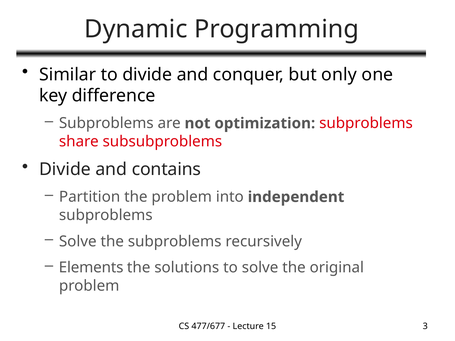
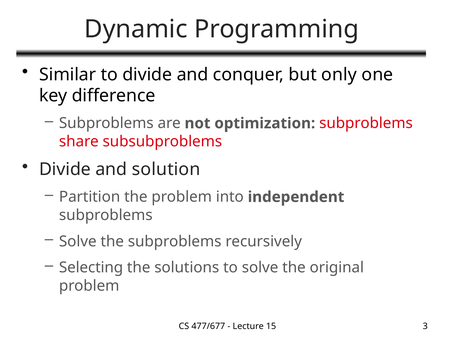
contains: contains -> solution (166, 170)
Elements: Elements -> Selecting (91, 268)
